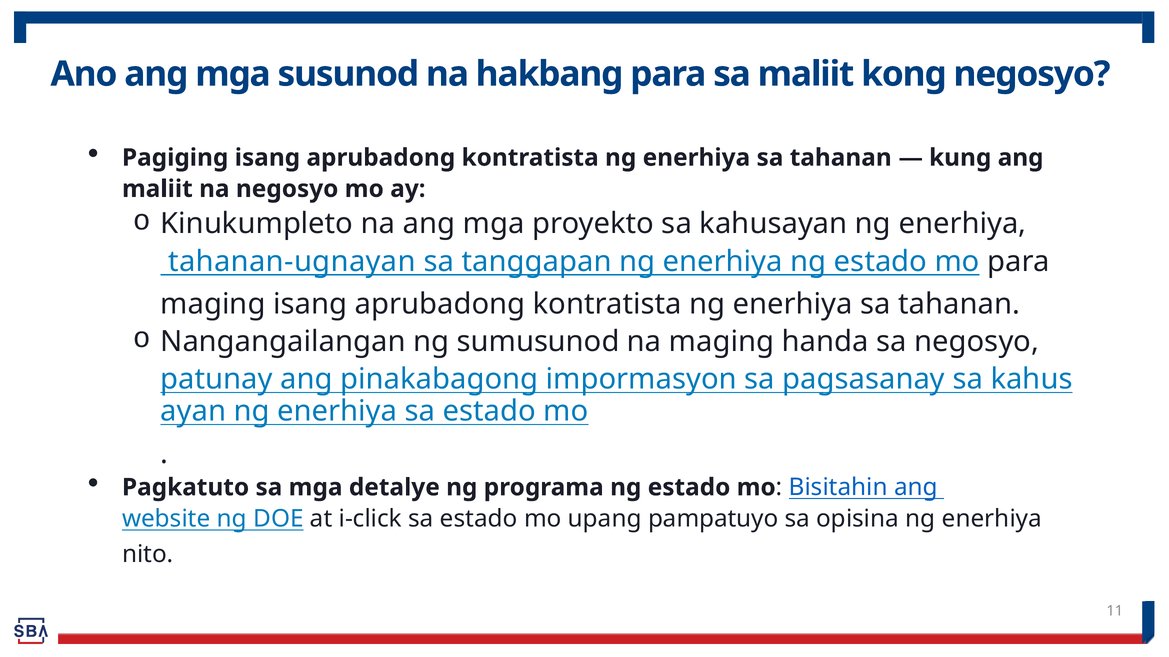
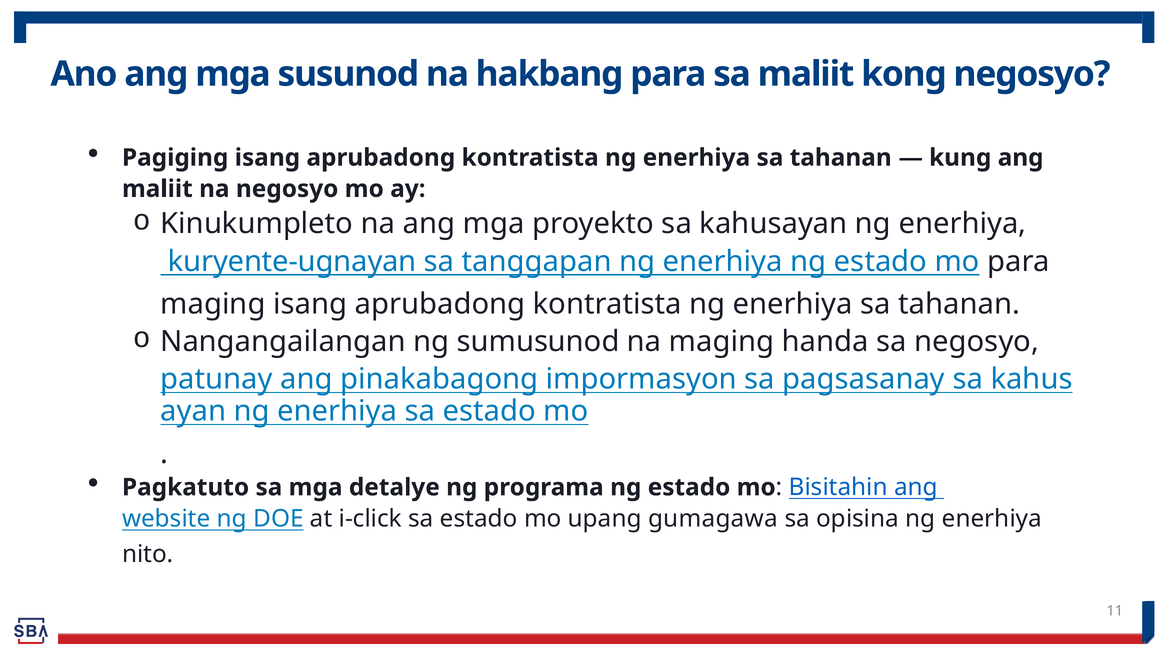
tahanan-ugnayan: tahanan-ugnayan -> kuryente-ugnayan (292, 262)
pampatuyo: pampatuyo -> gumagawa (713, 519)
